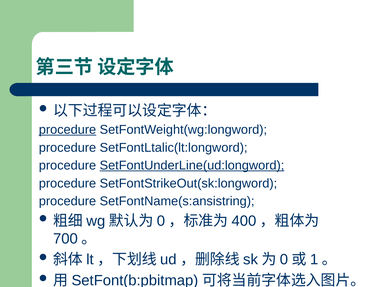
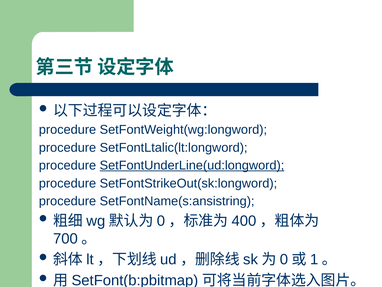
procedure underline: present -> none (67, 130)
